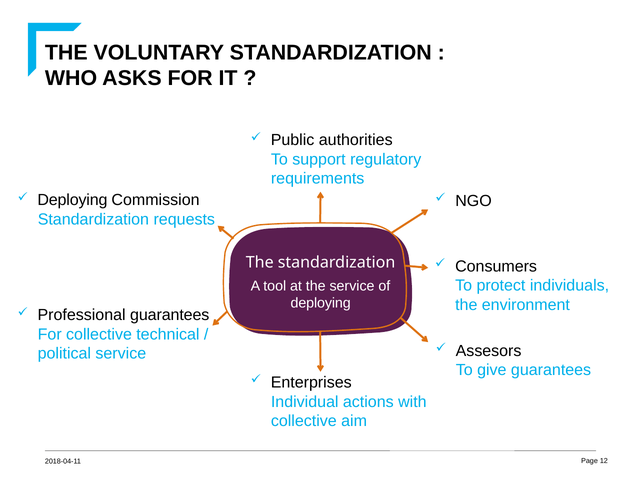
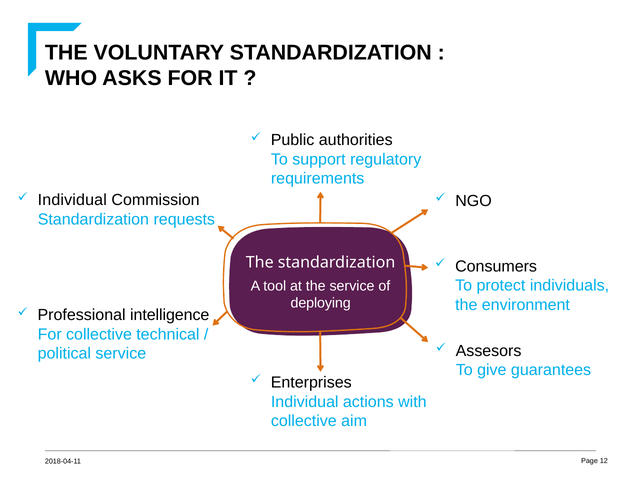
Deploying: Deploying -> Individual (72, 200)
Professional guarantees: guarantees -> intelligence (170, 315)
